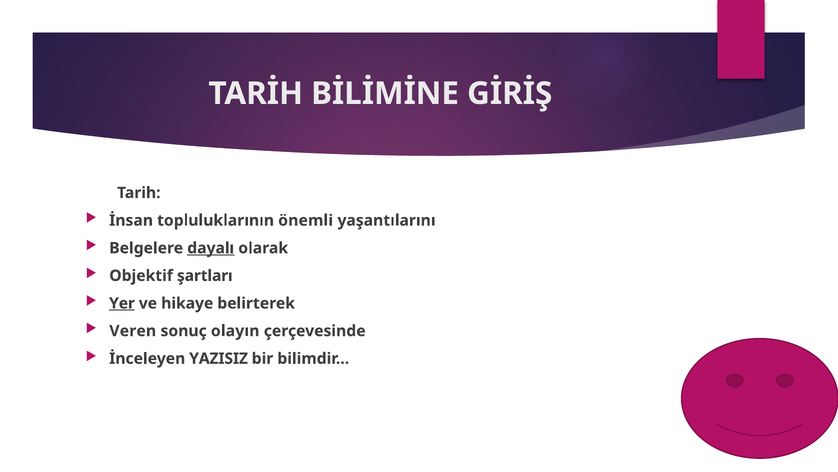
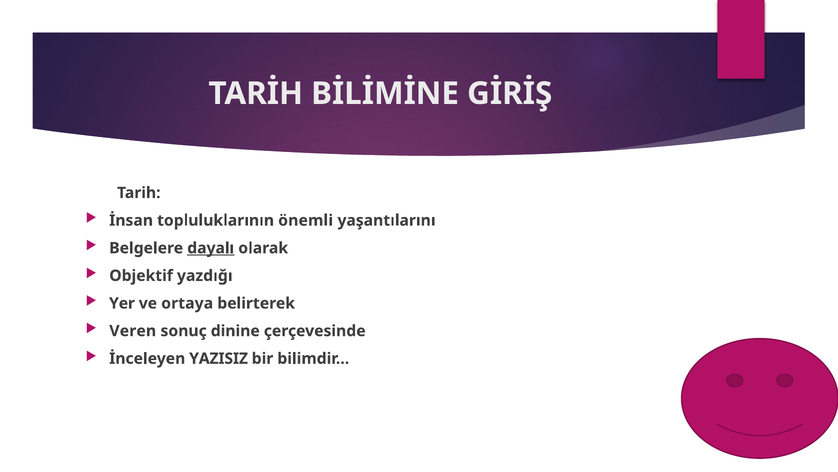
şartları: şartları -> yazdığı (205, 275)
Yer underline: present -> none (122, 303)
hikaye: hikaye -> ortaya (187, 303)
olayın: olayın -> dinine (235, 331)
